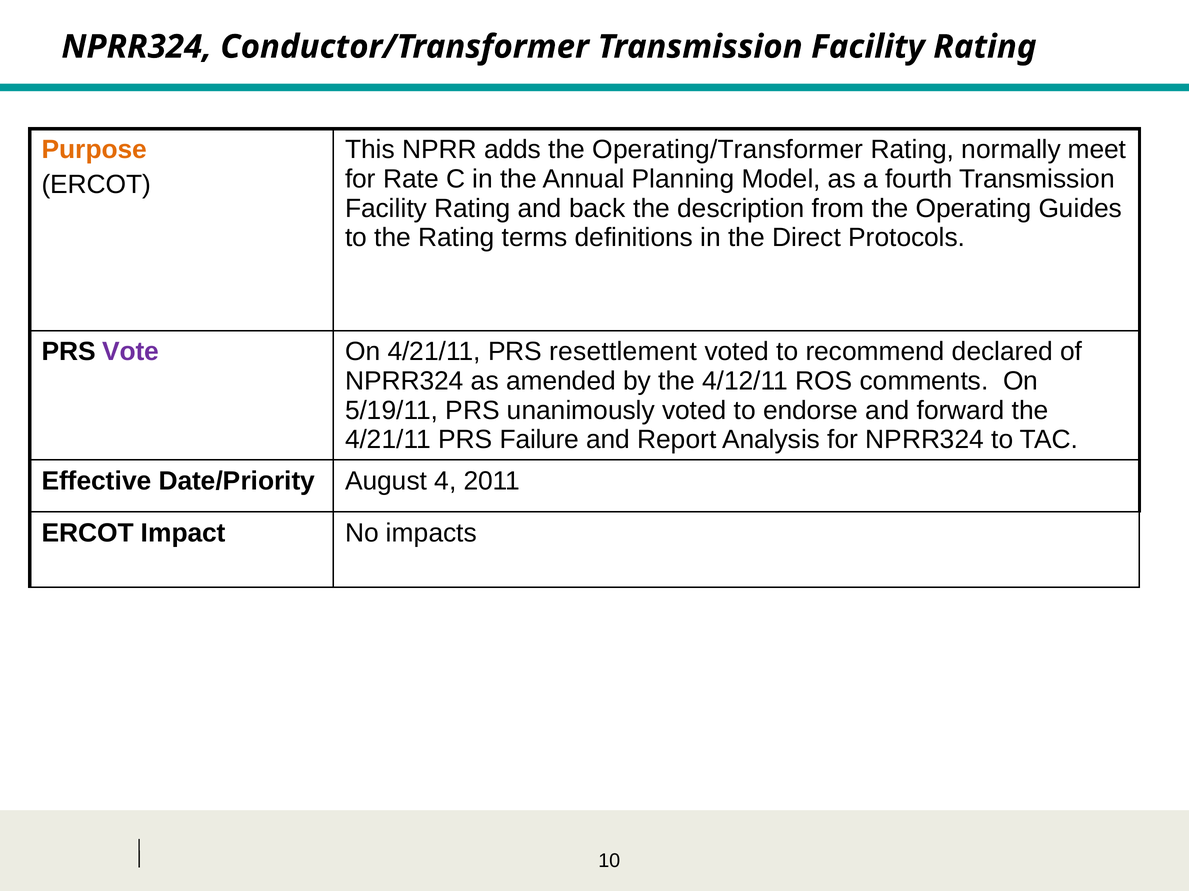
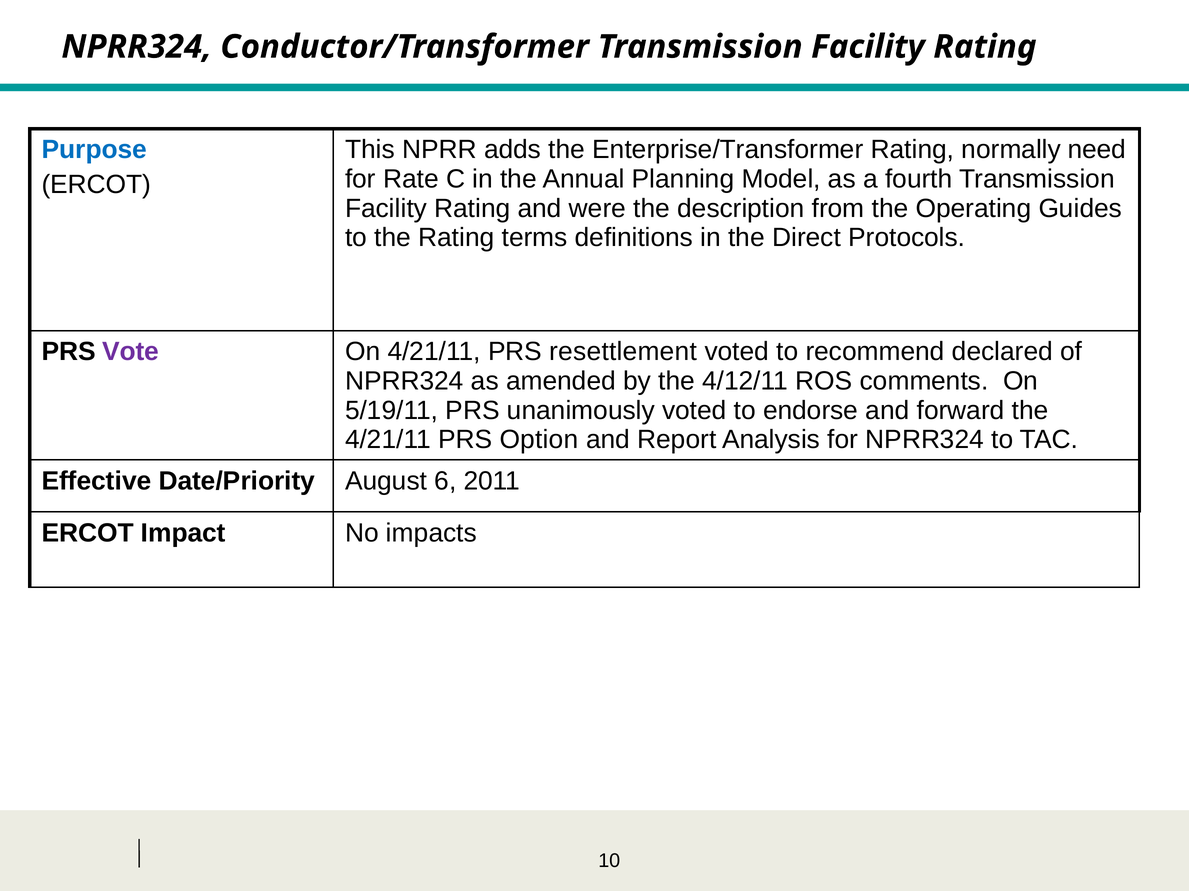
Purpose colour: orange -> blue (94, 150)
Operating/Transformer: Operating/Transformer -> Enterprise/Transformer (728, 150)
meet: meet -> need (1097, 150)
back: back -> were (597, 209)
Failure: Failure -> Option (539, 440)
4: 4 -> 6 (445, 481)
